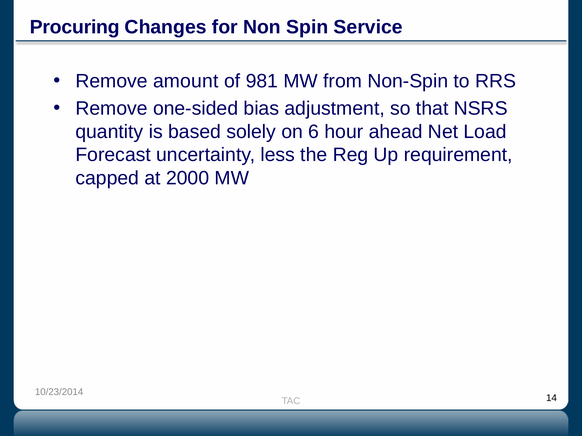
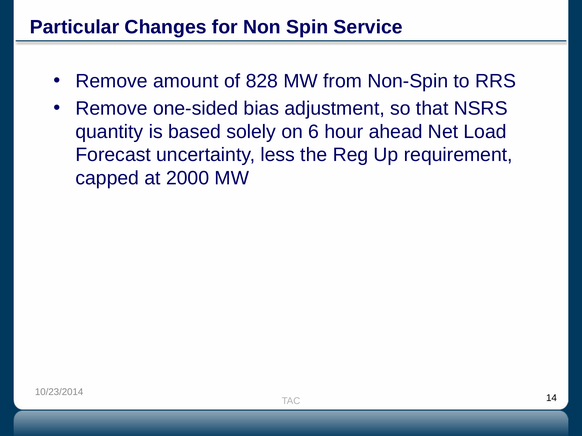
Procuring: Procuring -> Particular (75, 27)
981: 981 -> 828 (262, 81)
